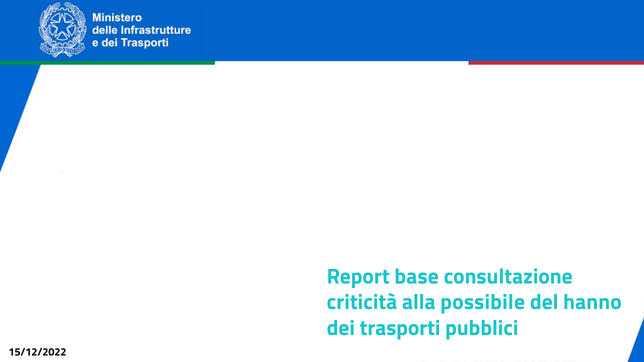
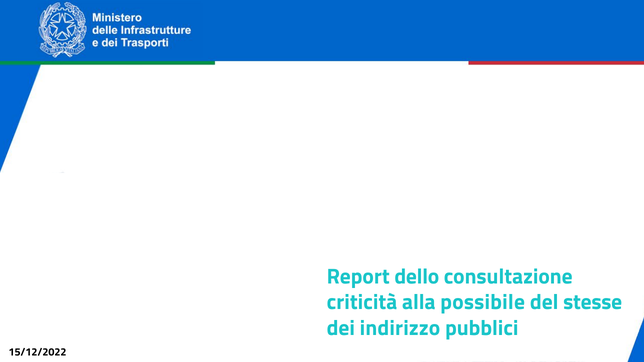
base: base -> dello (417, 277)
hanno: hanno -> stesse (593, 303)
trasporti: trasporti -> indirizzo (400, 328)
